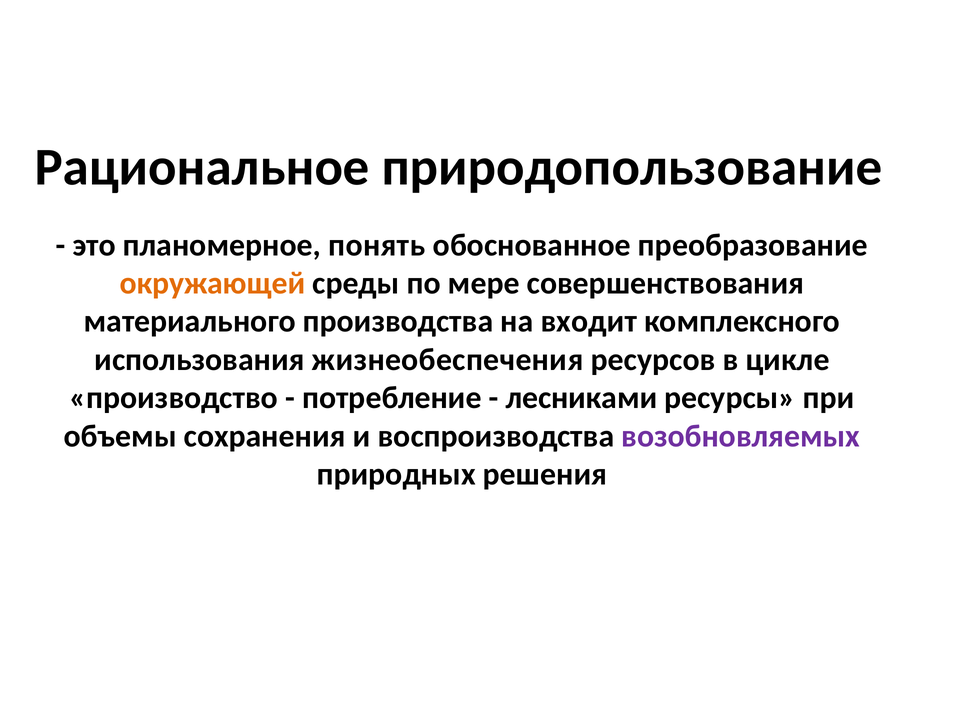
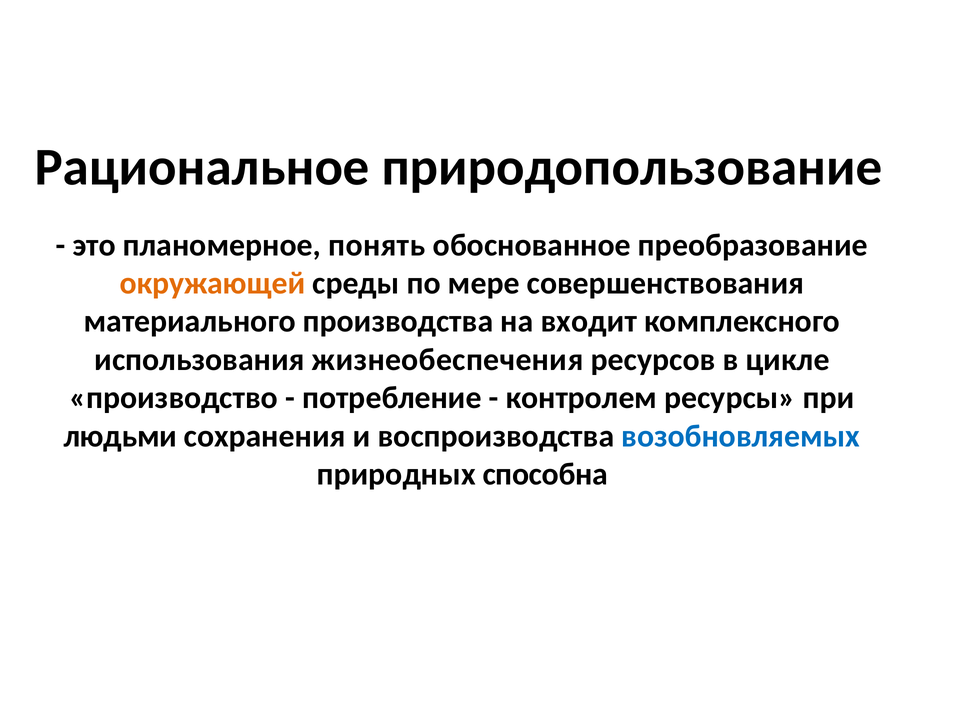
лесниками: лесниками -> контролем (581, 398)
объемы: объемы -> людьми (120, 436)
возобновляемых colour: purple -> blue (741, 436)
решения: решения -> способна (545, 474)
